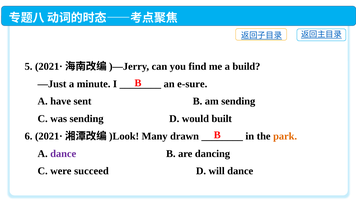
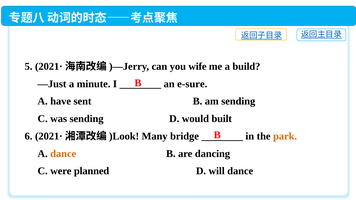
find: find -> wife (197, 67)
drawn: drawn -> bridge (185, 136)
dance colour: purple -> orange (63, 154)
succeed: succeed -> planned (92, 171)
